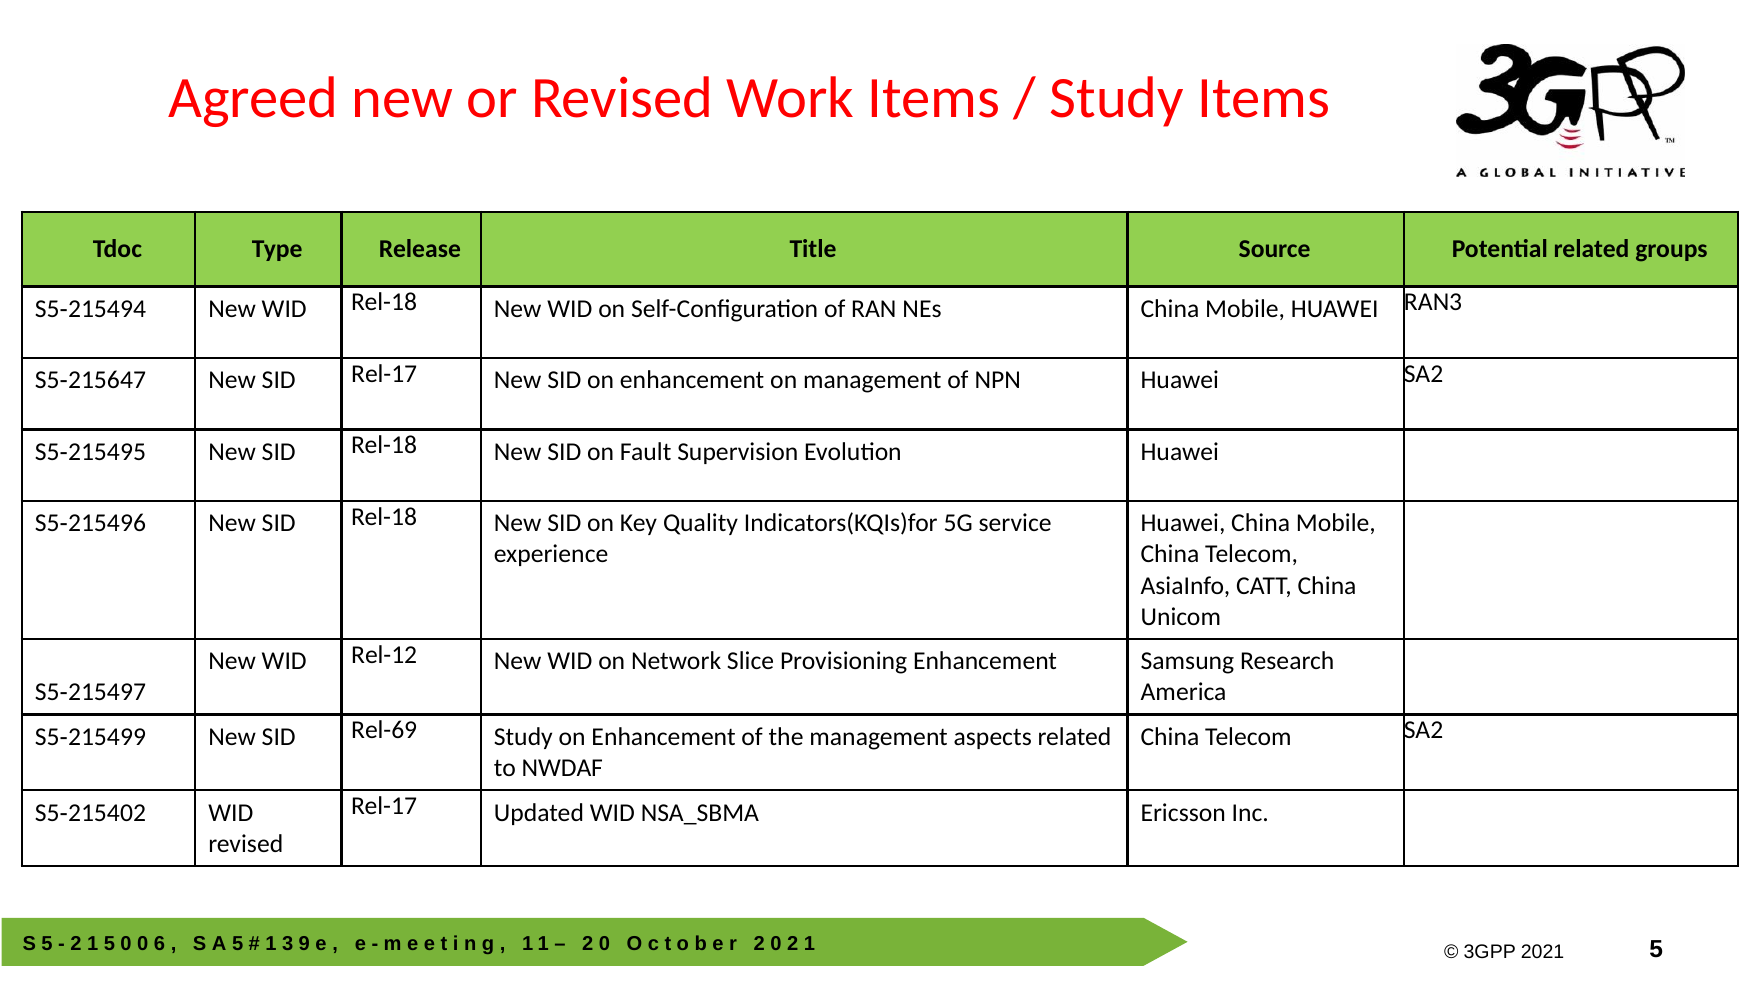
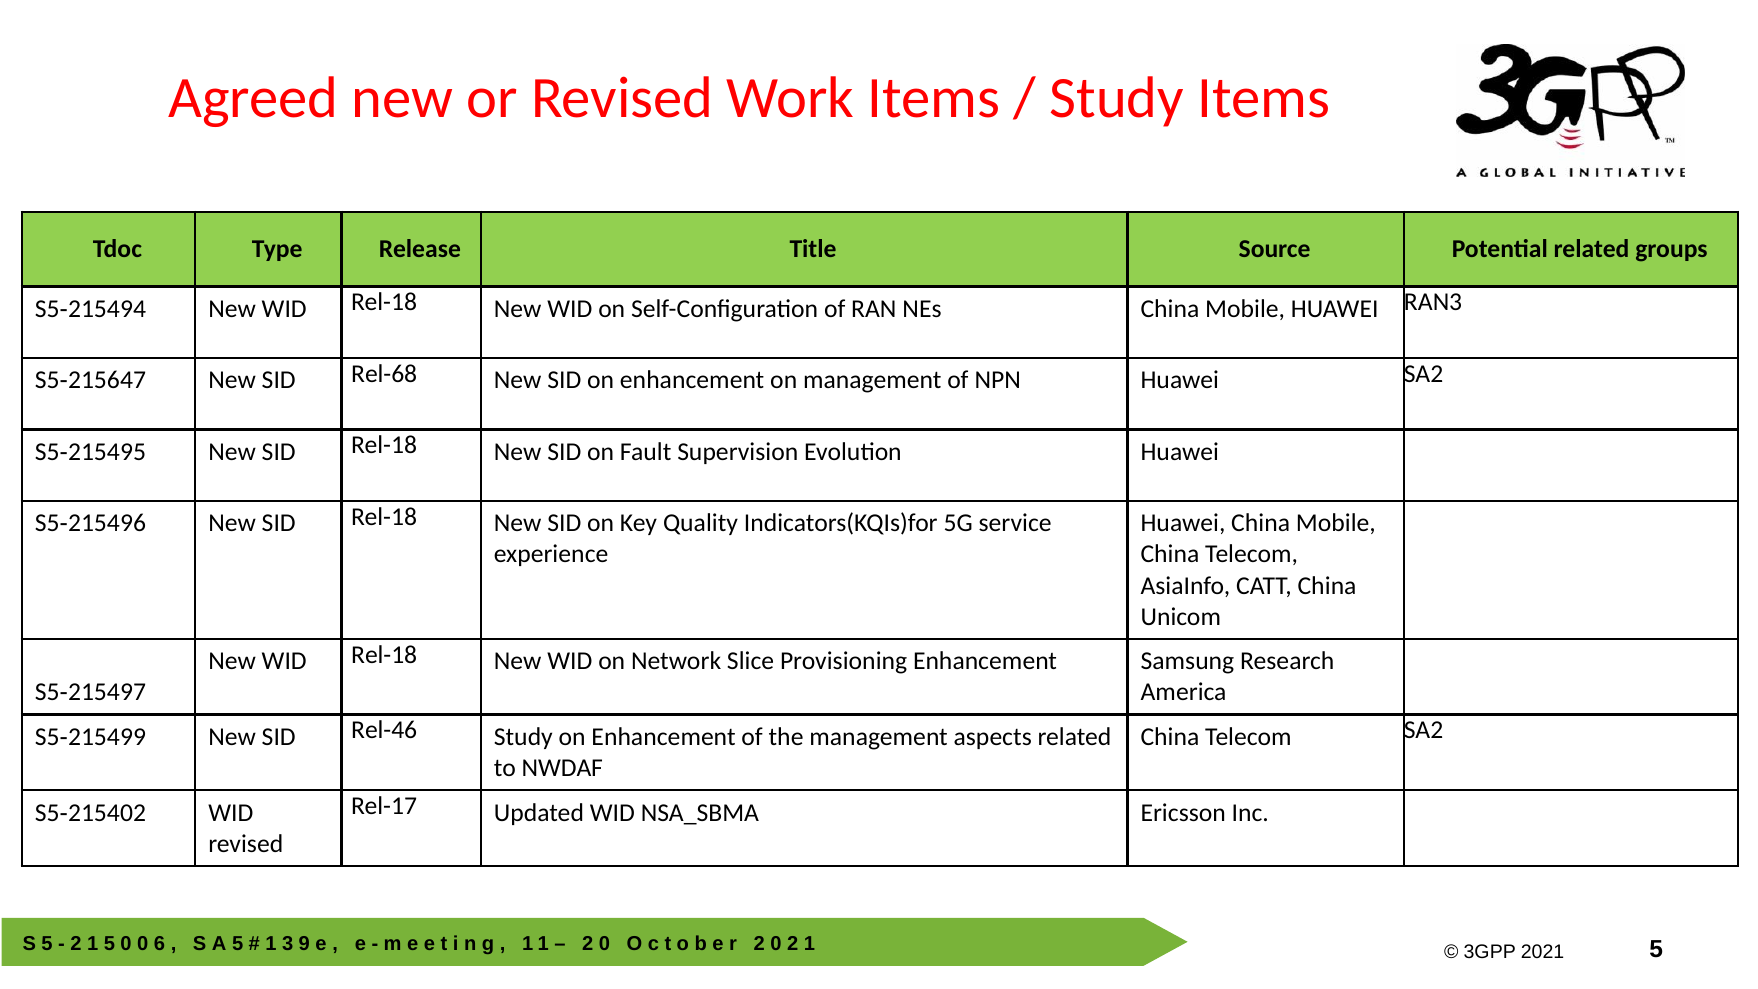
SID Rel-17: Rel-17 -> Rel-68 (384, 374)
Rel-12: Rel-12 -> Rel-18 (384, 655)
Rel-69: Rel-69 -> Rel-46 (384, 730)
